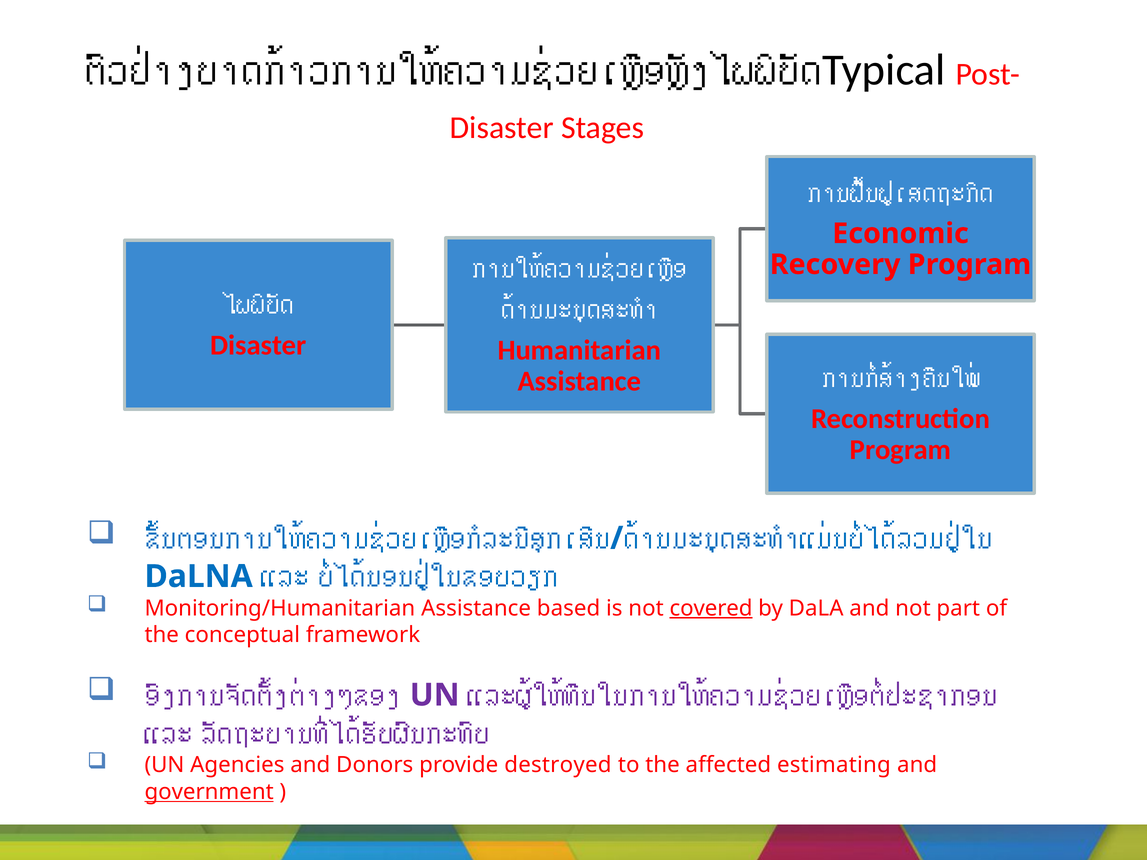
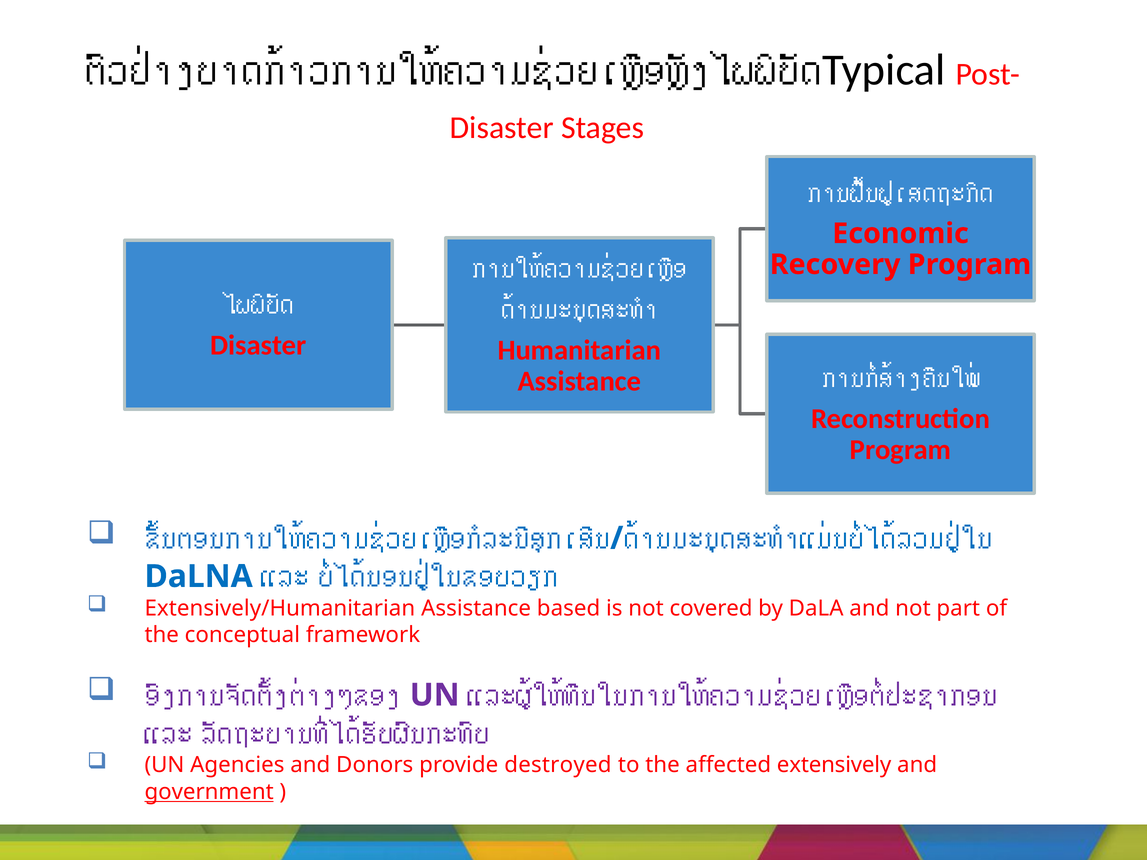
Monitoring/Humanitarian: Monitoring/Humanitarian -> Extensively/Humanitarian (280, 608)
covered underline: present -> none (711, 608)
estimating: estimating -> extensively (834, 765)
